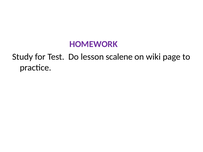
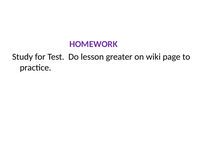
scalene: scalene -> greater (119, 57)
